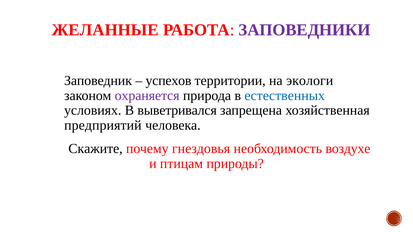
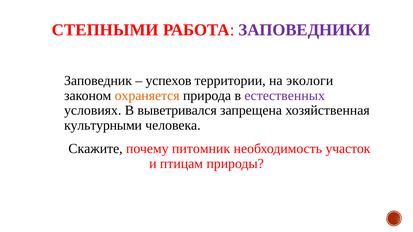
ЖЕЛАННЫЕ: ЖЕЛАННЫЕ -> СТЕПНЫМИ (105, 30)
охраняется colour: purple -> orange (147, 96)
естественных colour: blue -> purple (285, 96)
предприятий: предприятий -> культурными (103, 125)
гнездовья: гнездовья -> питомник (201, 149)
воздухе: воздухе -> участок (348, 149)
